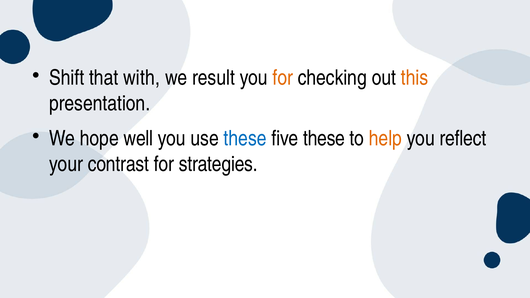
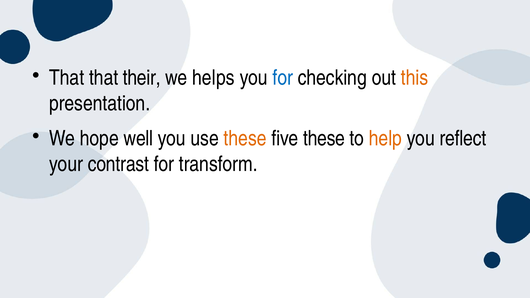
Shift: Shift -> That (67, 78)
with: with -> their (142, 78)
result: result -> helps (213, 78)
for colour: orange -> blue (283, 78)
these colour: blue -> orange (245, 139)
strategies: strategies -> transform (218, 164)
